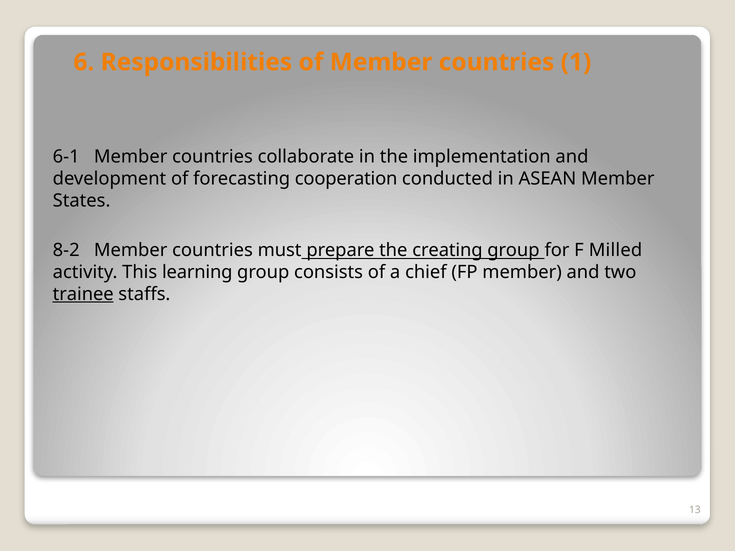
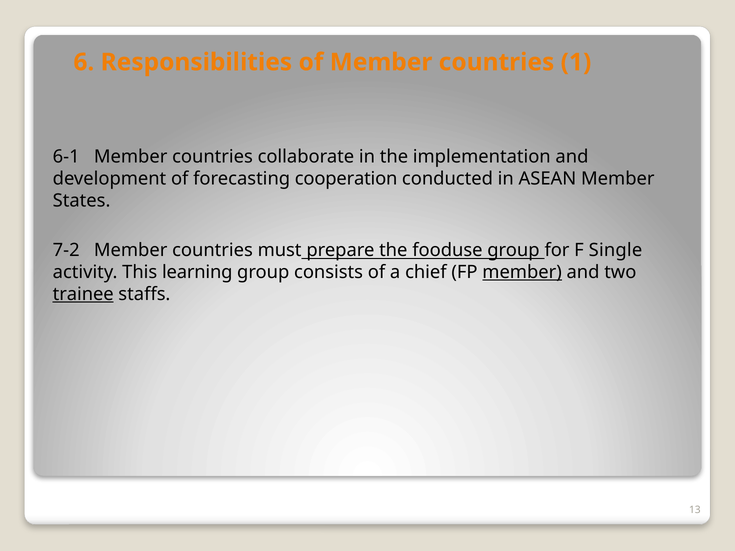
8-2: 8-2 -> 7-2 (66, 250)
creating: creating -> fooduse (447, 250)
Milled: Milled -> Single (615, 250)
member underline: none -> present (522, 272)
